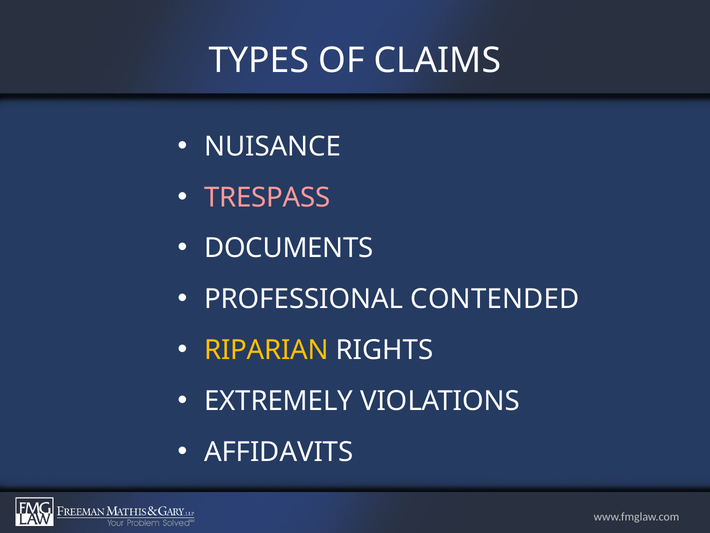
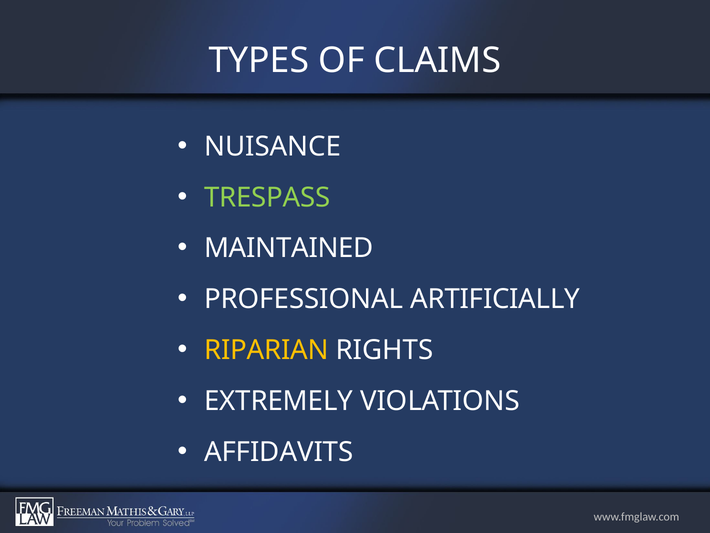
TRESPASS colour: pink -> light green (267, 197)
DOCUMENTS: DOCUMENTS -> MAINTAINED (289, 248)
CONTENDED: CONTENDED -> ARTIFICIALLY (495, 299)
